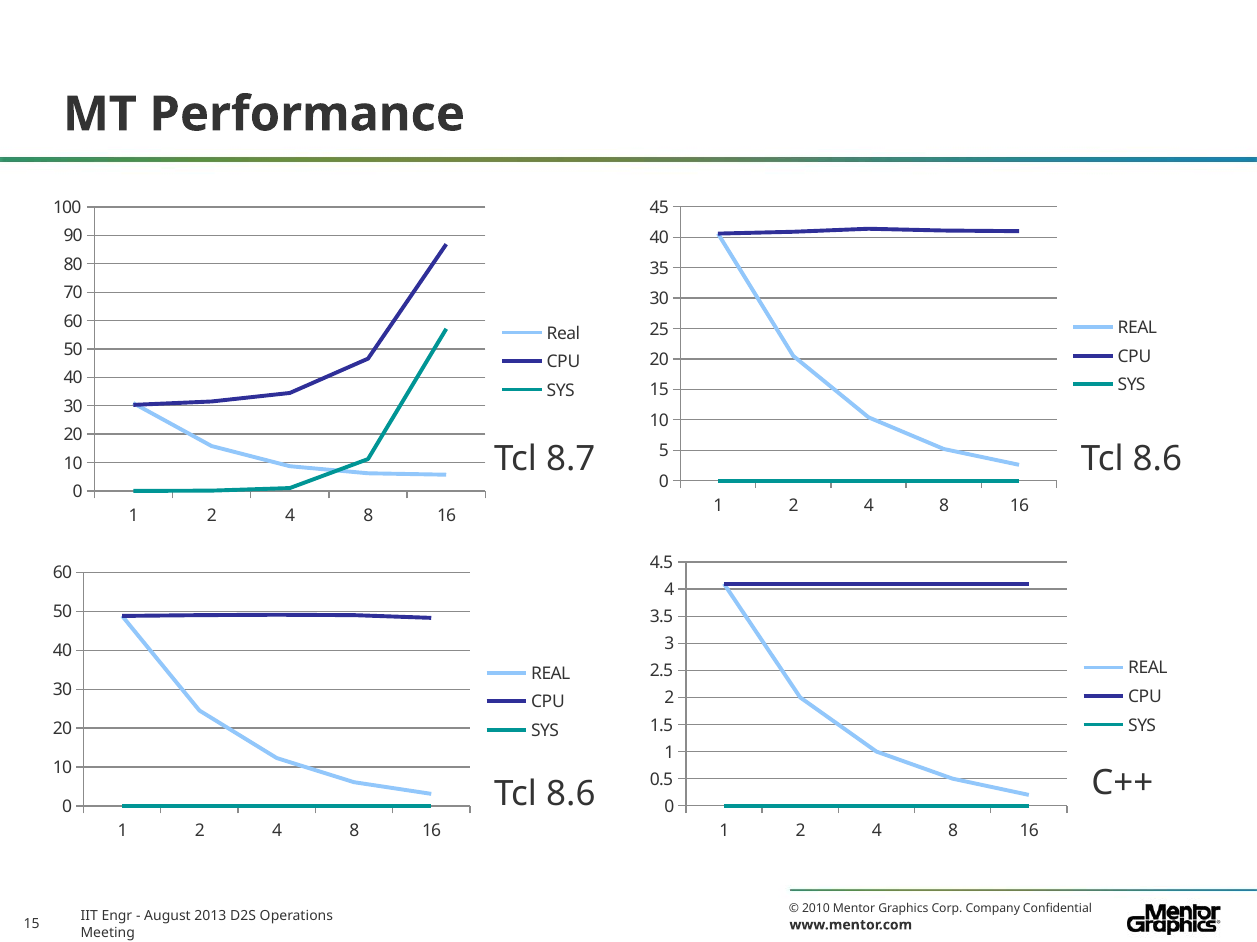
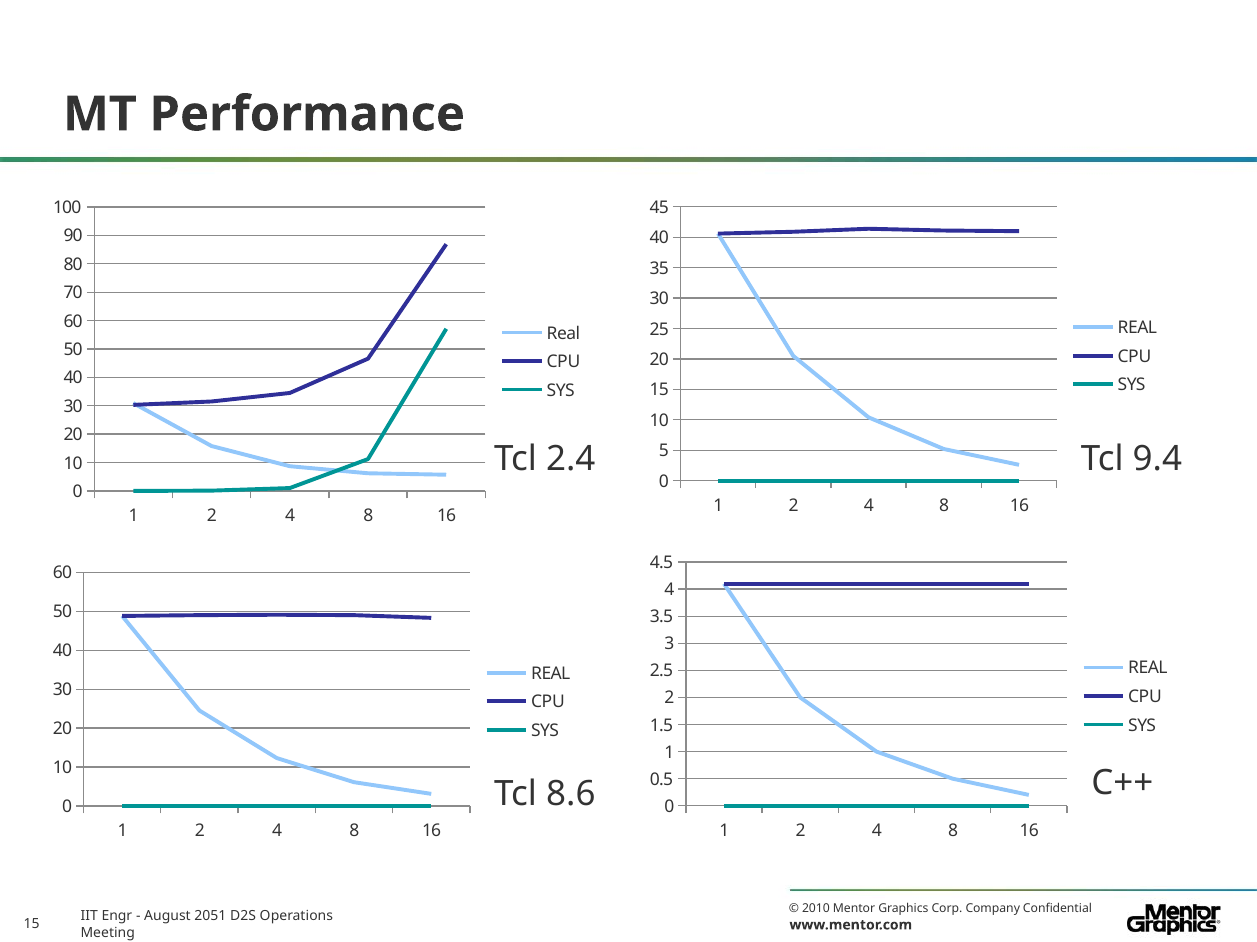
8.7: 8.7 -> 2.4 (571, 459)
8.6: 8.6 -> 9.4 (1157, 459)
2013: 2013 -> 2051 (210, 916)
